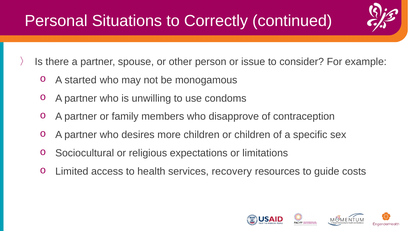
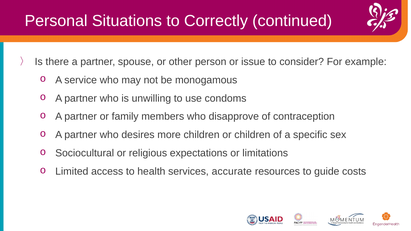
started: started -> service (81, 80)
recovery: recovery -> accurate (232, 172)
